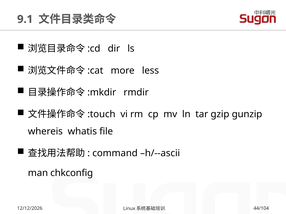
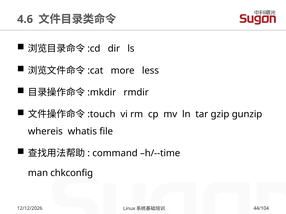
9.1: 9.1 -> 4.6 (25, 19)
h/--ascii: h/--ascii -> h/--time (160, 154)
